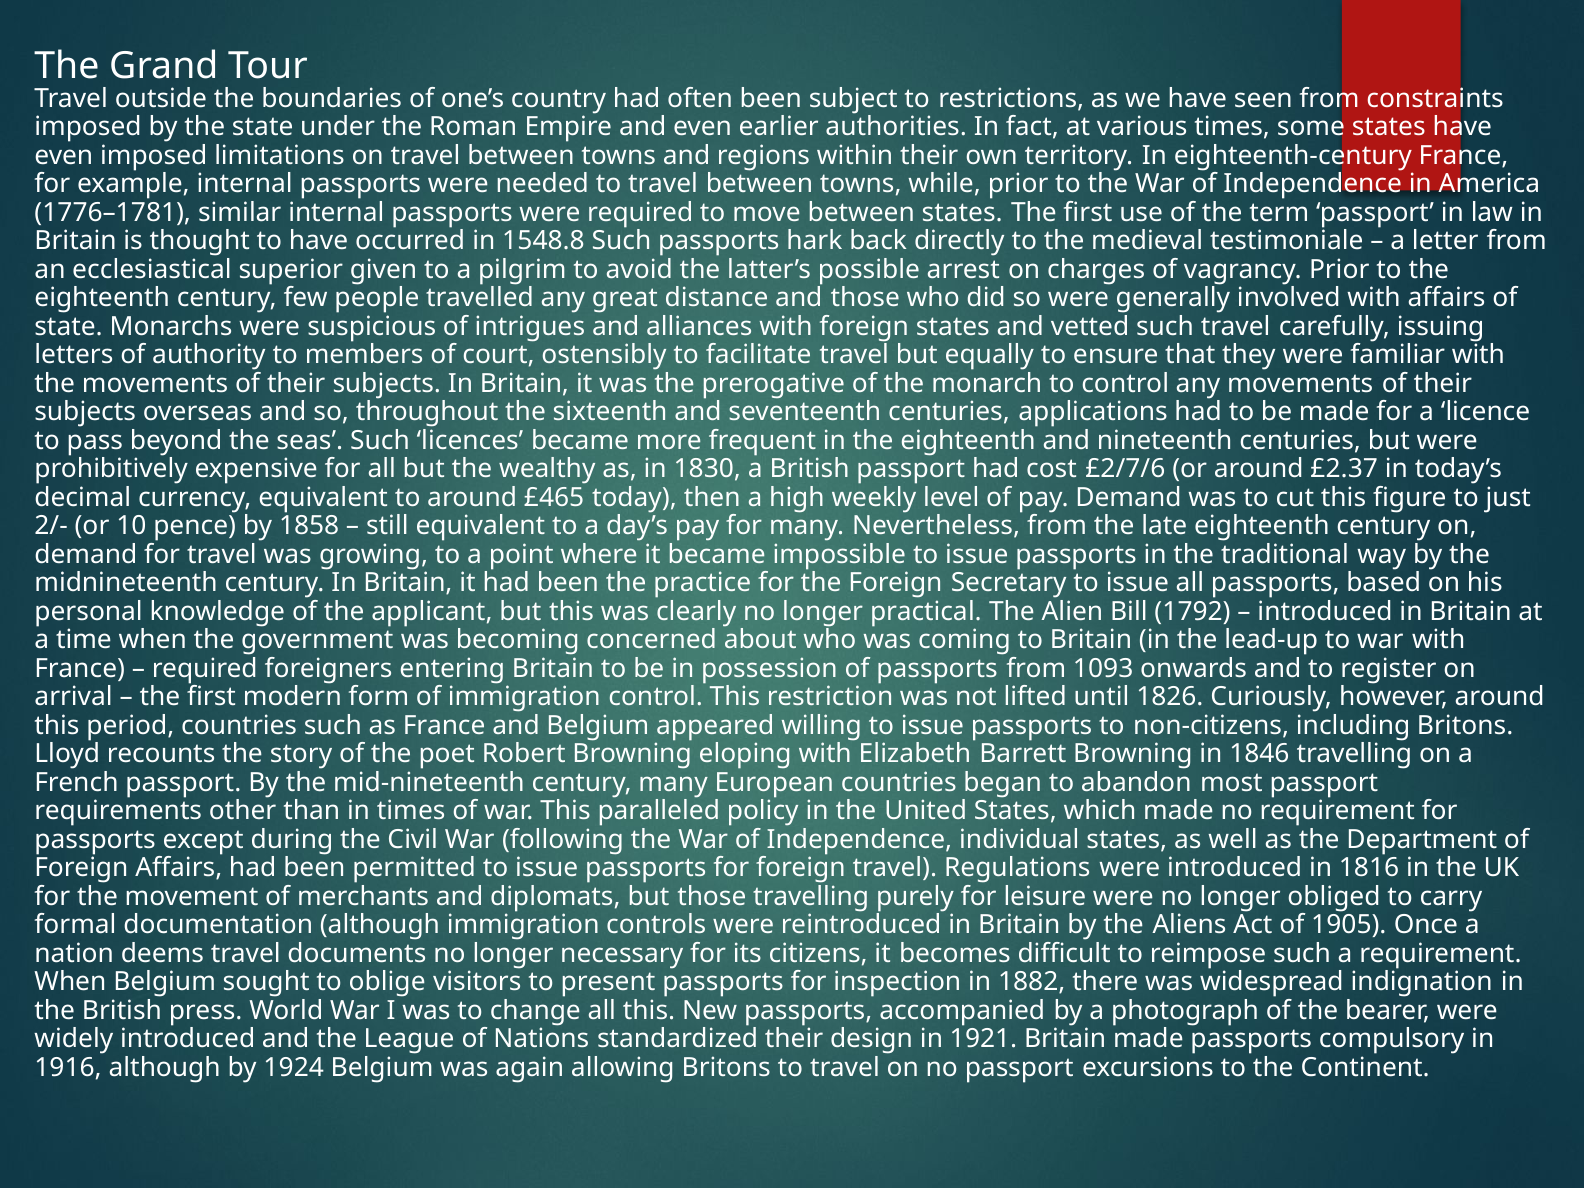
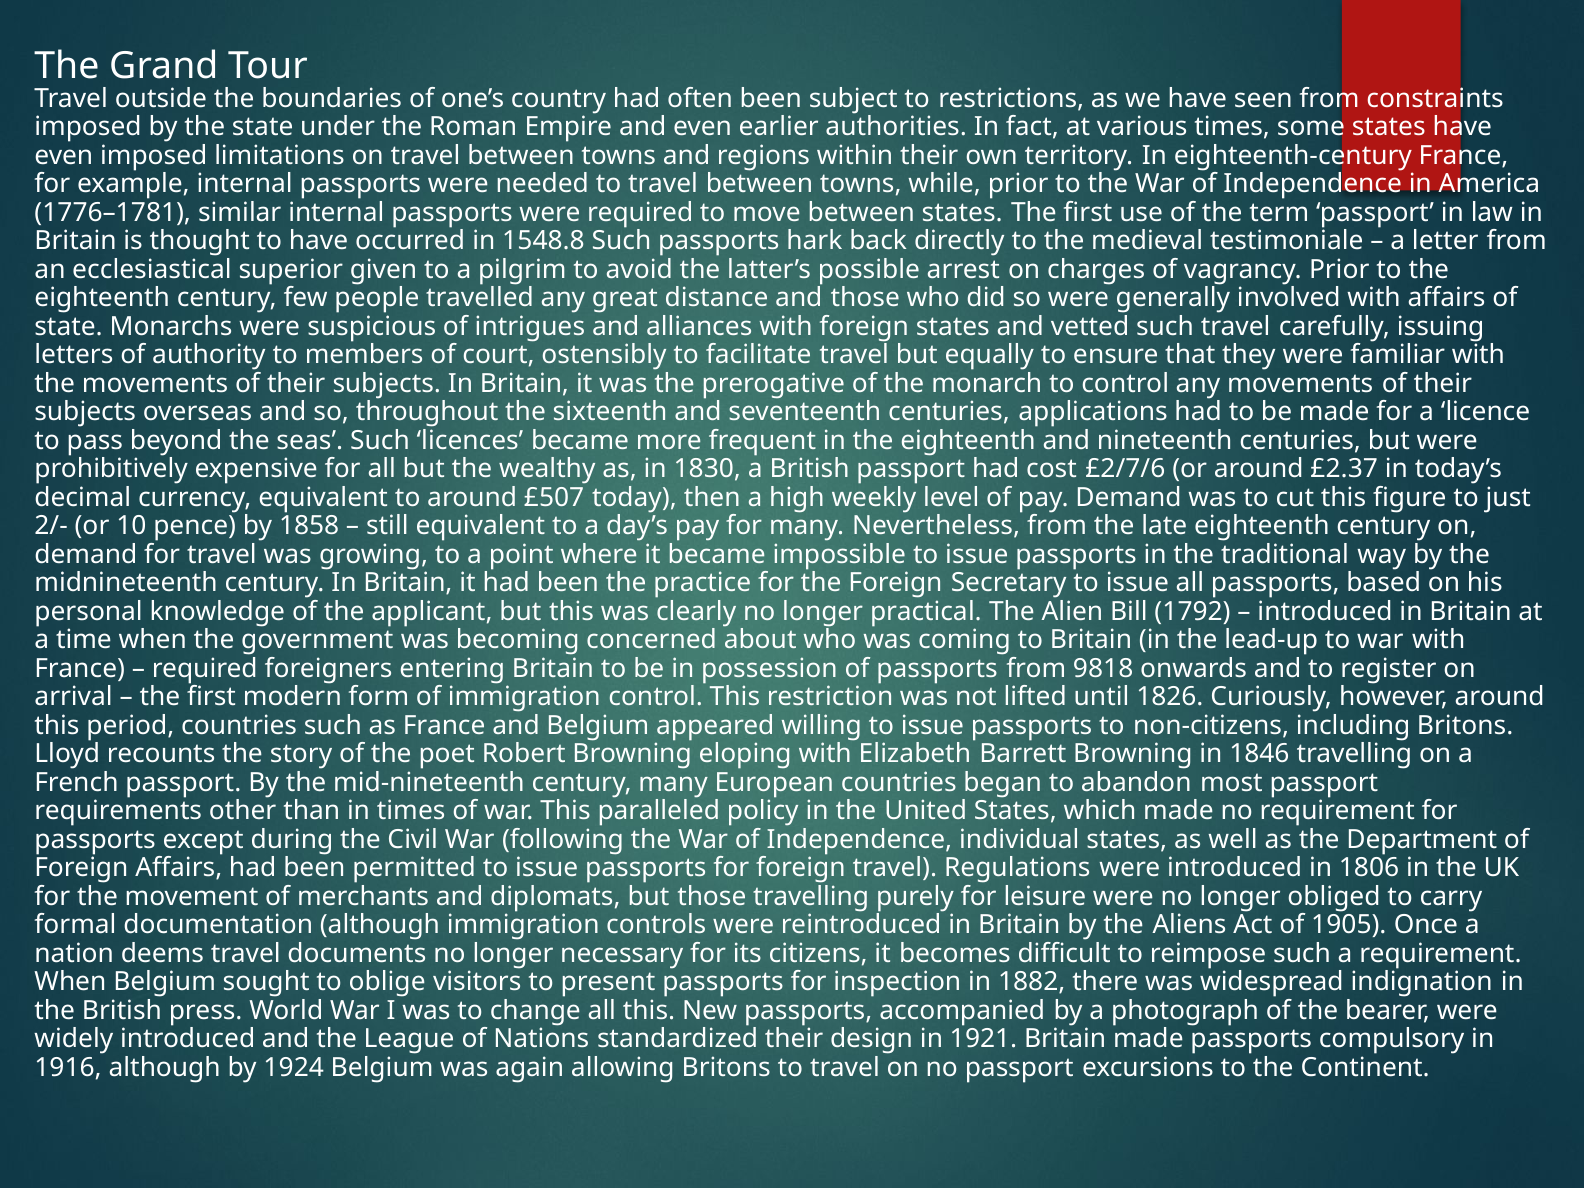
£465: £465 -> £507 (554, 498)
1093: 1093 -> 9818 (1103, 669)
1816: 1816 -> 1806 (1369, 868)
